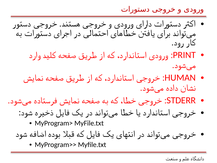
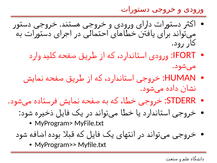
PRINT: PRINT -> IFORT (184, 55)
